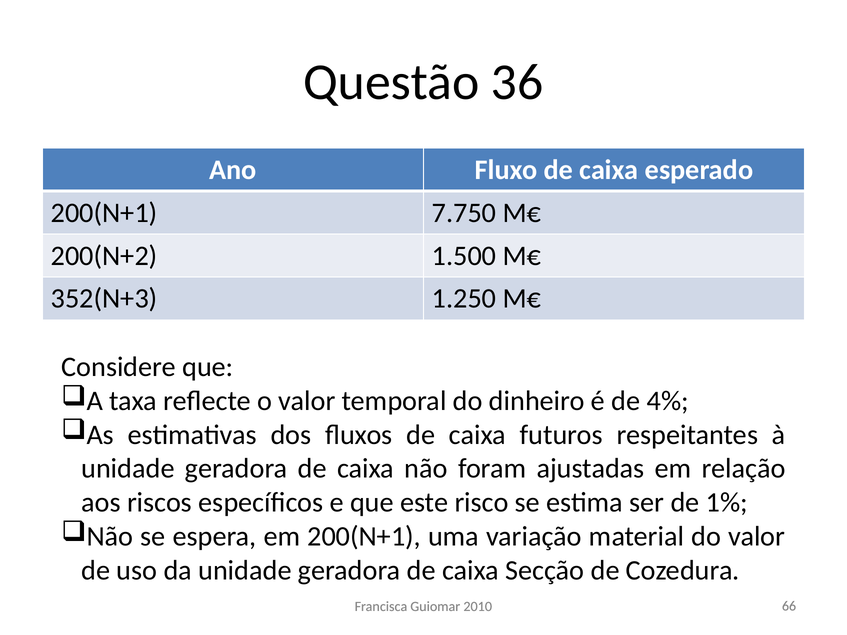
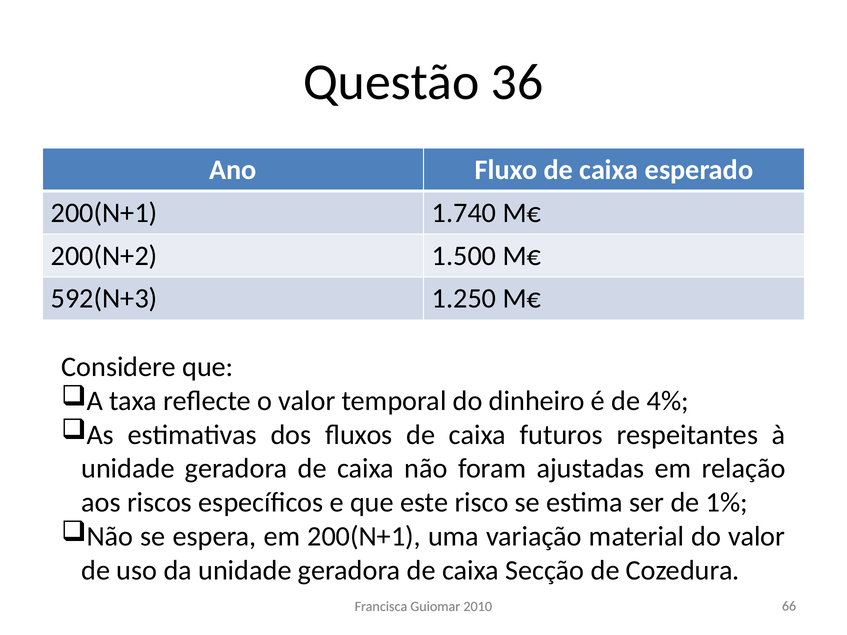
7.750: 7.750 -> 1.740 (464, 213)
352(N+3: 352(N+3 -> 592(N+3 (104, 299)
